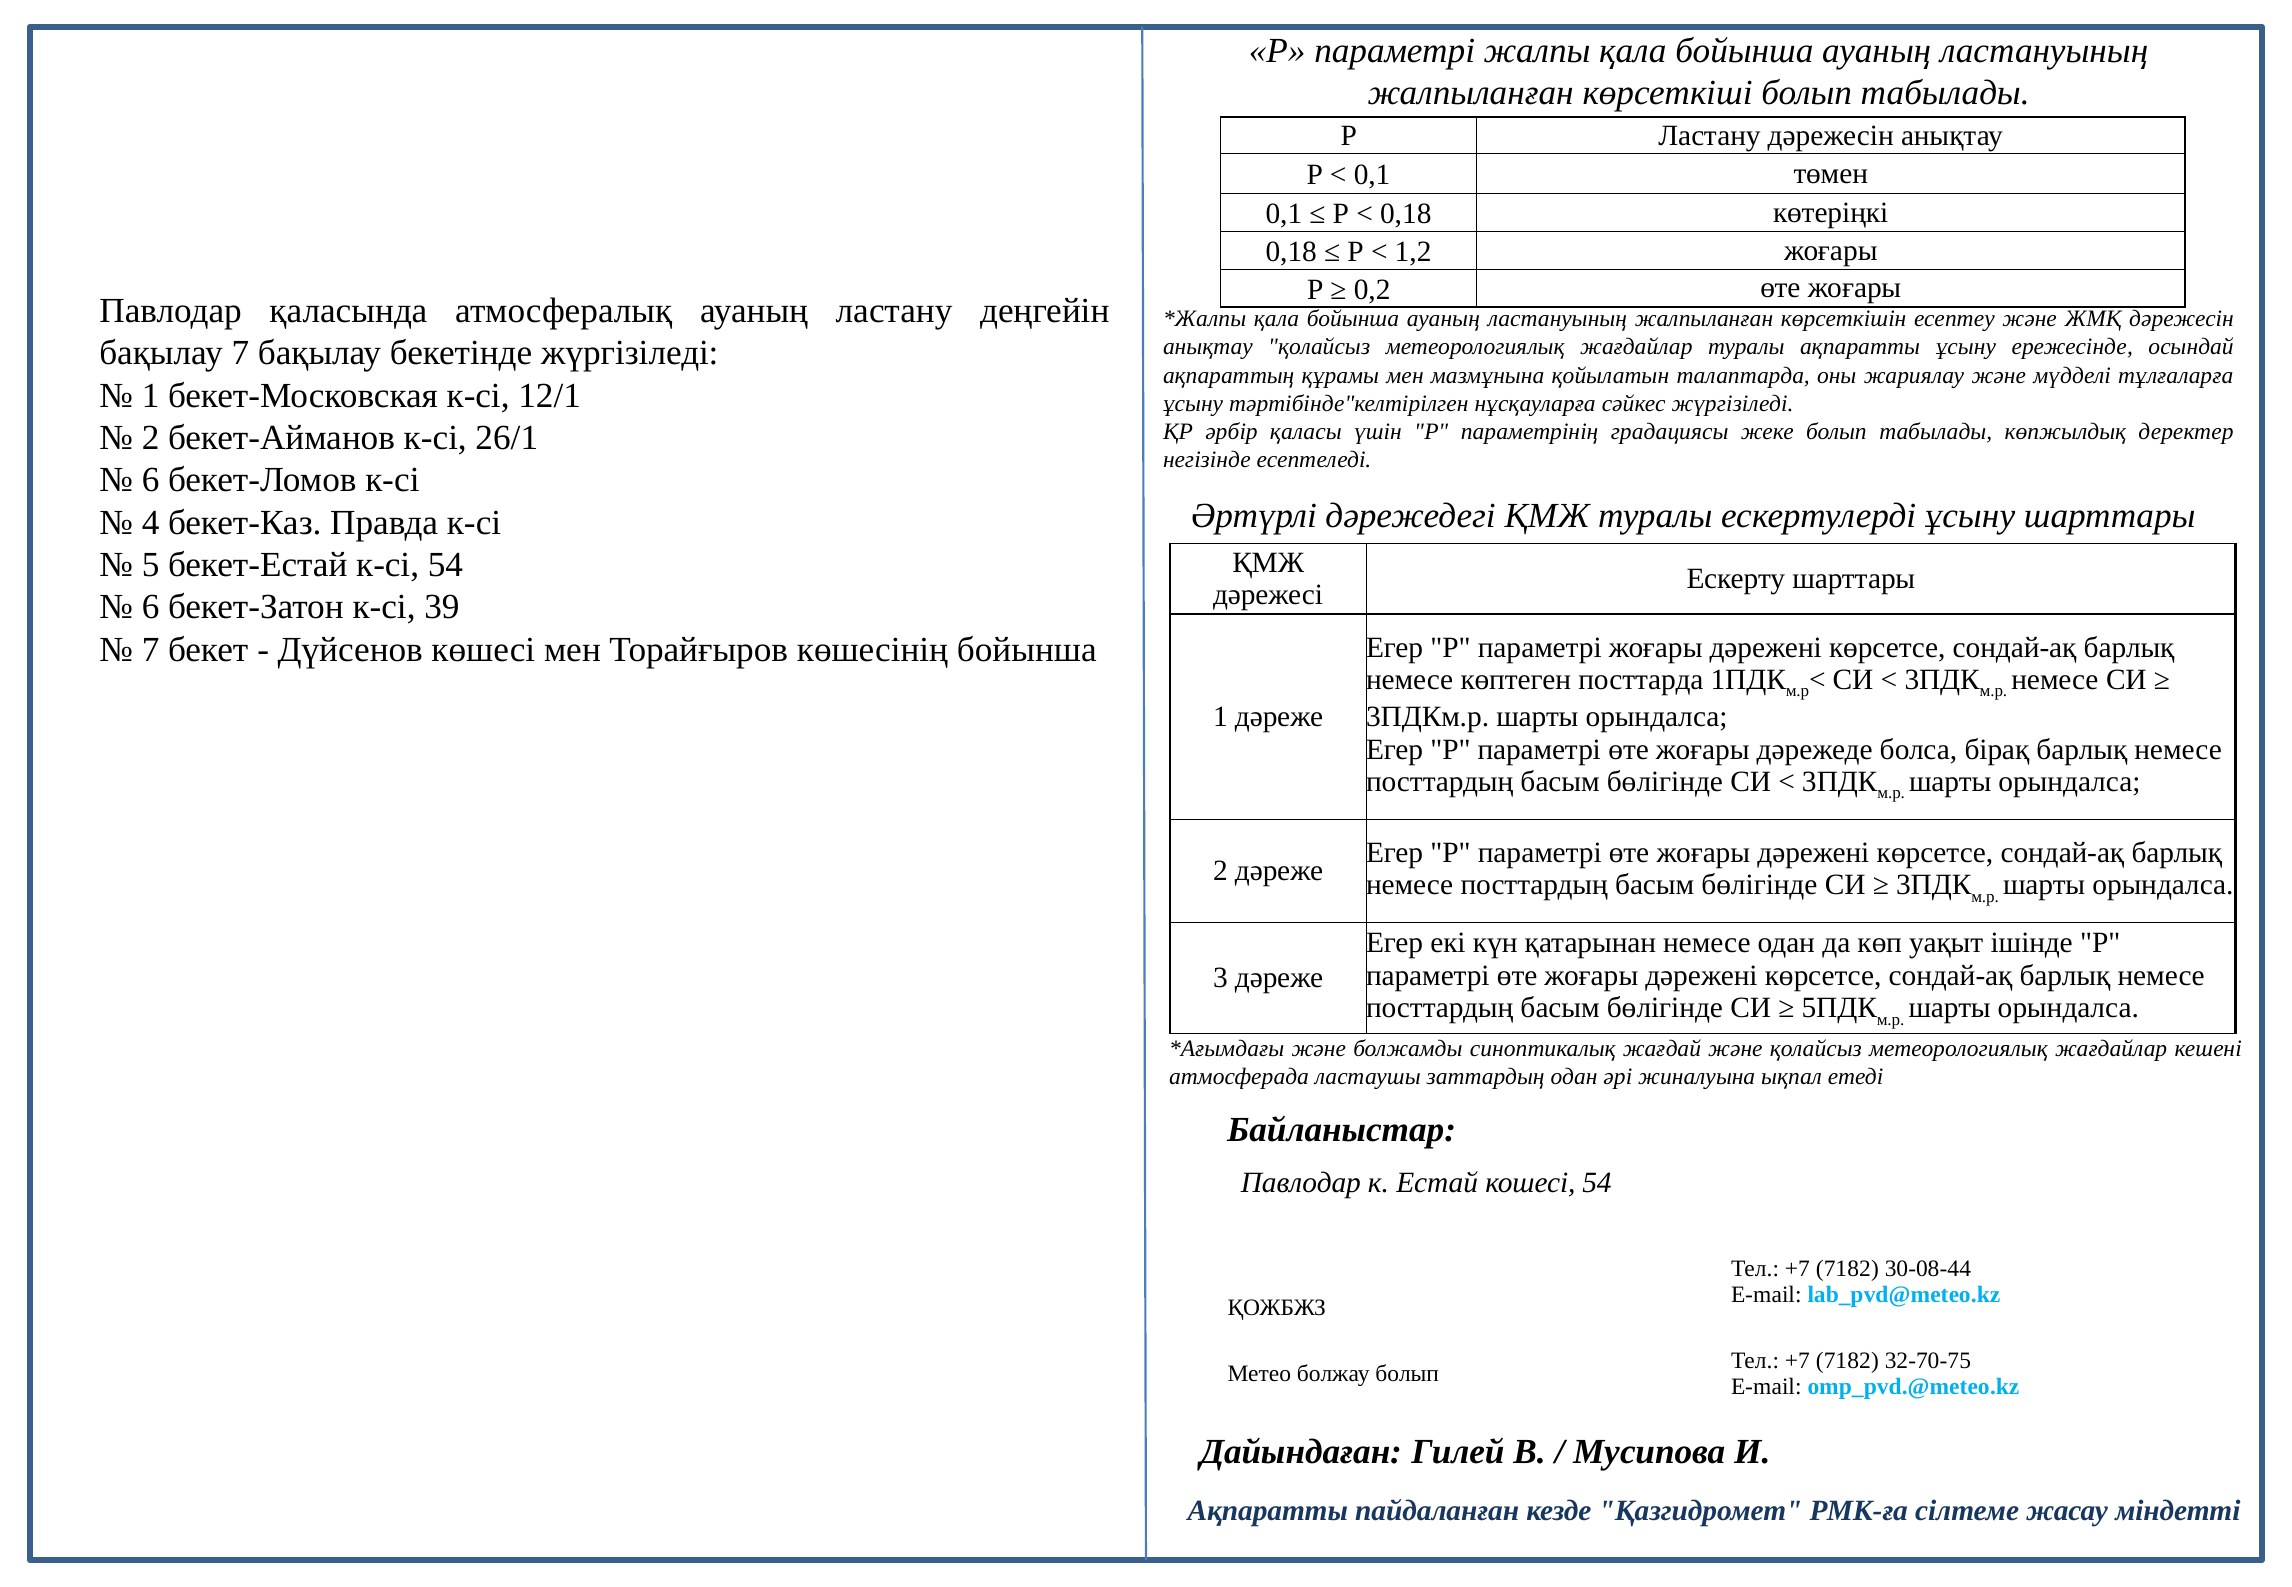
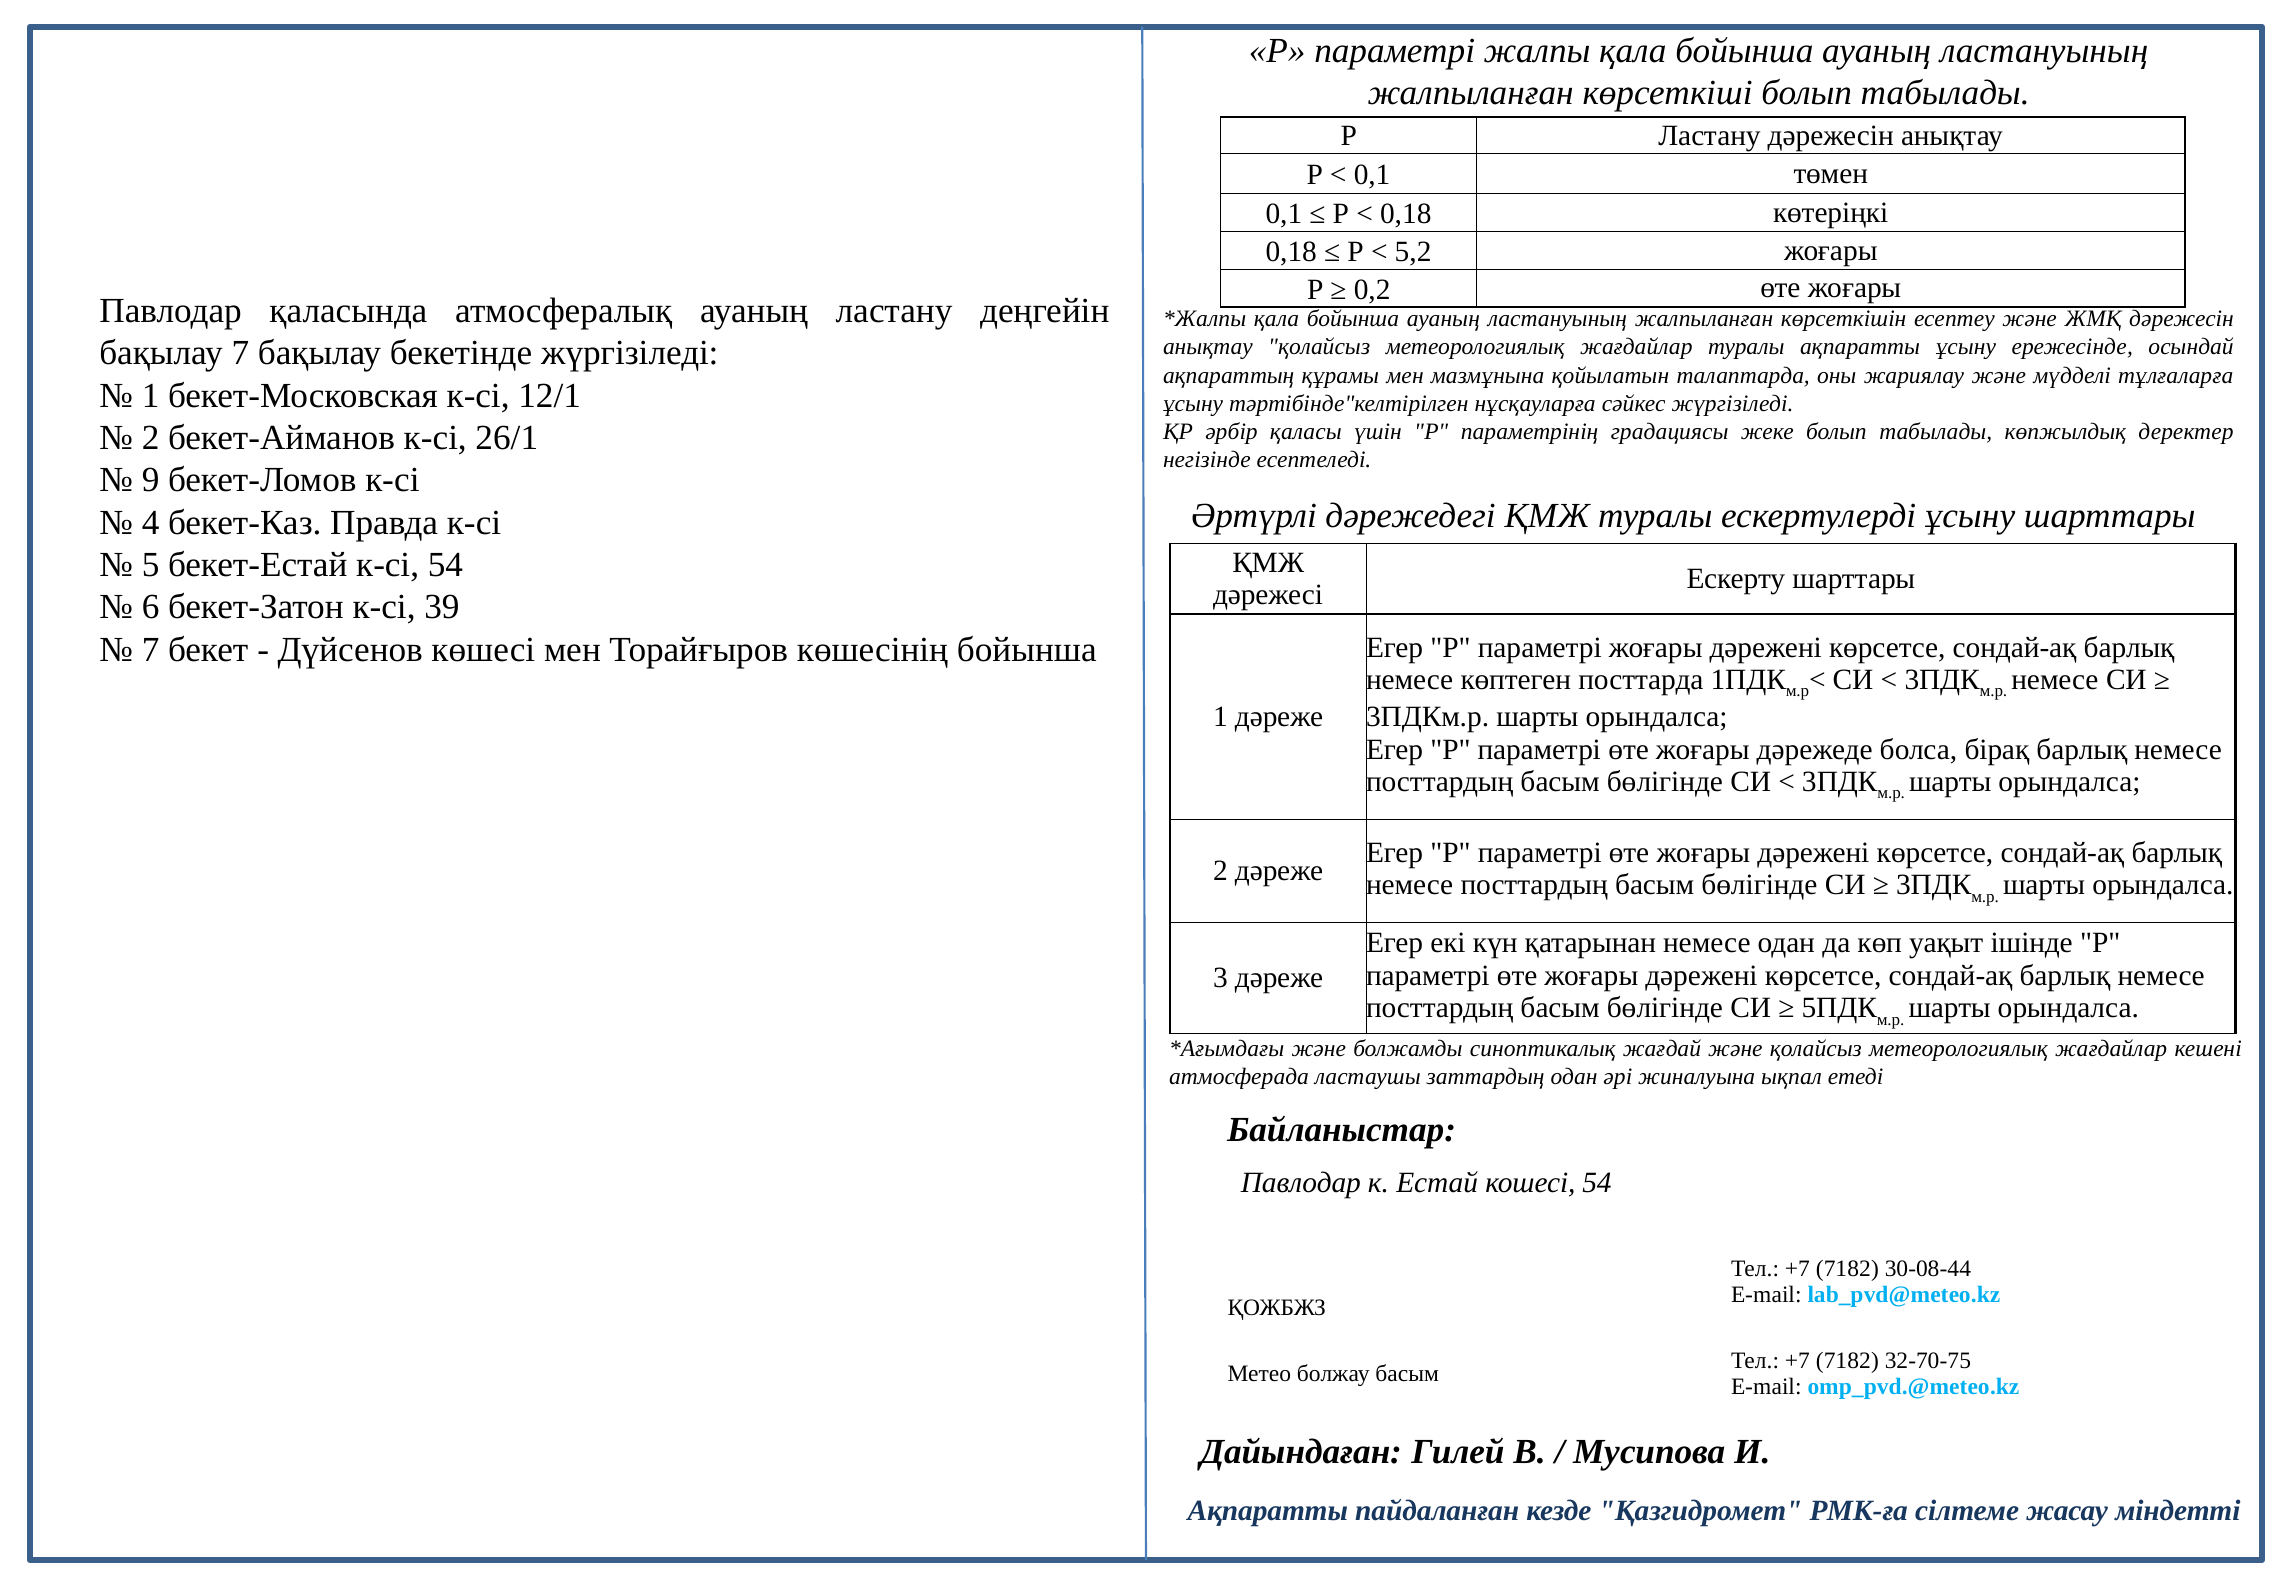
1,2: 1,2 -> 5,2 (1413, 252)
6: 6 -> 9 (151, 480)
болжау болып: болып -> басым (1407, 1373)
